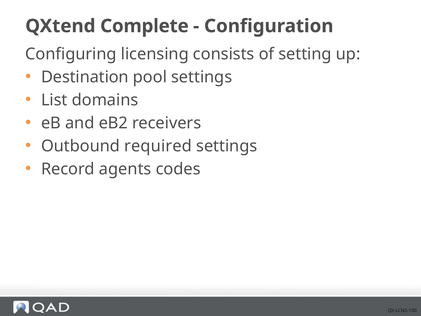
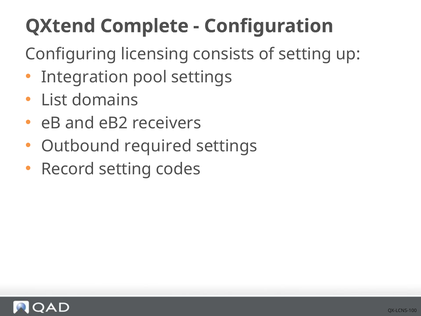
Destination: Destination -> Integration (85, 77)
Record agents: agents -> setting (125, 169)
